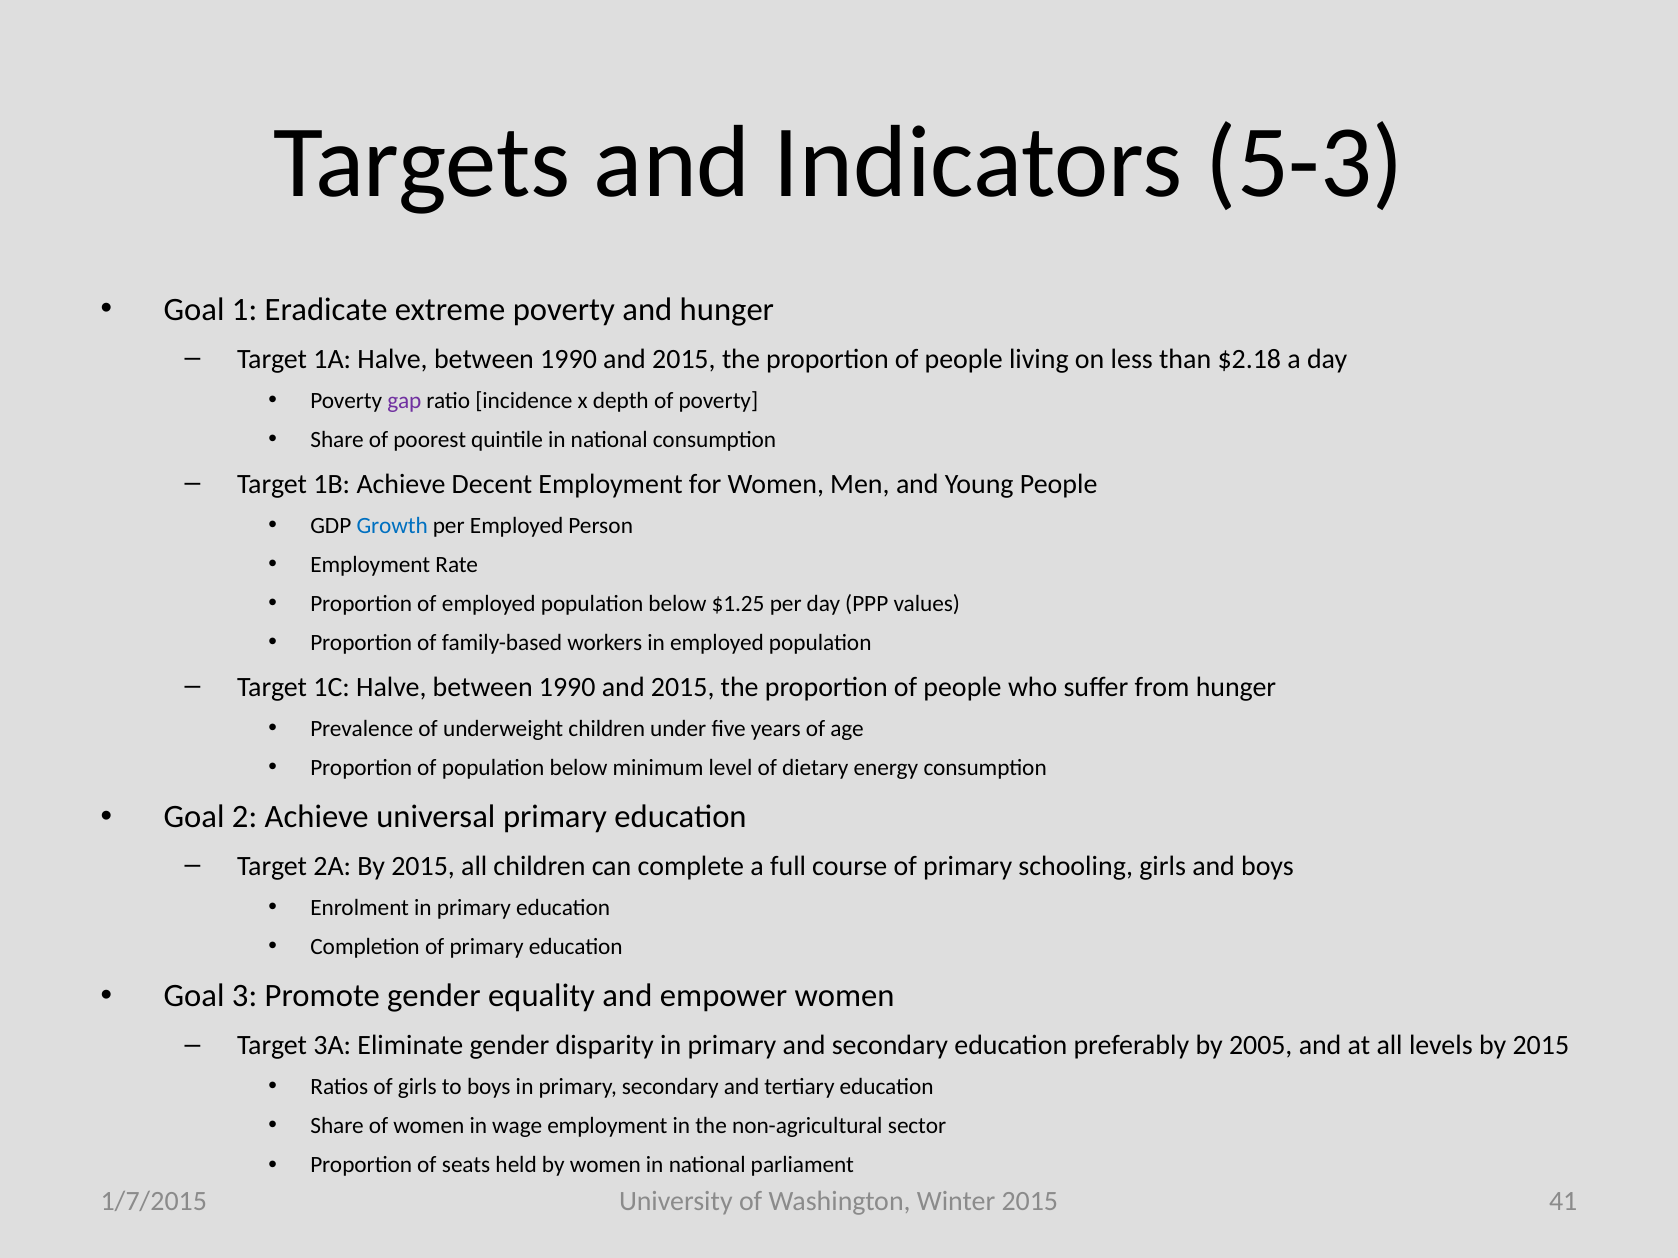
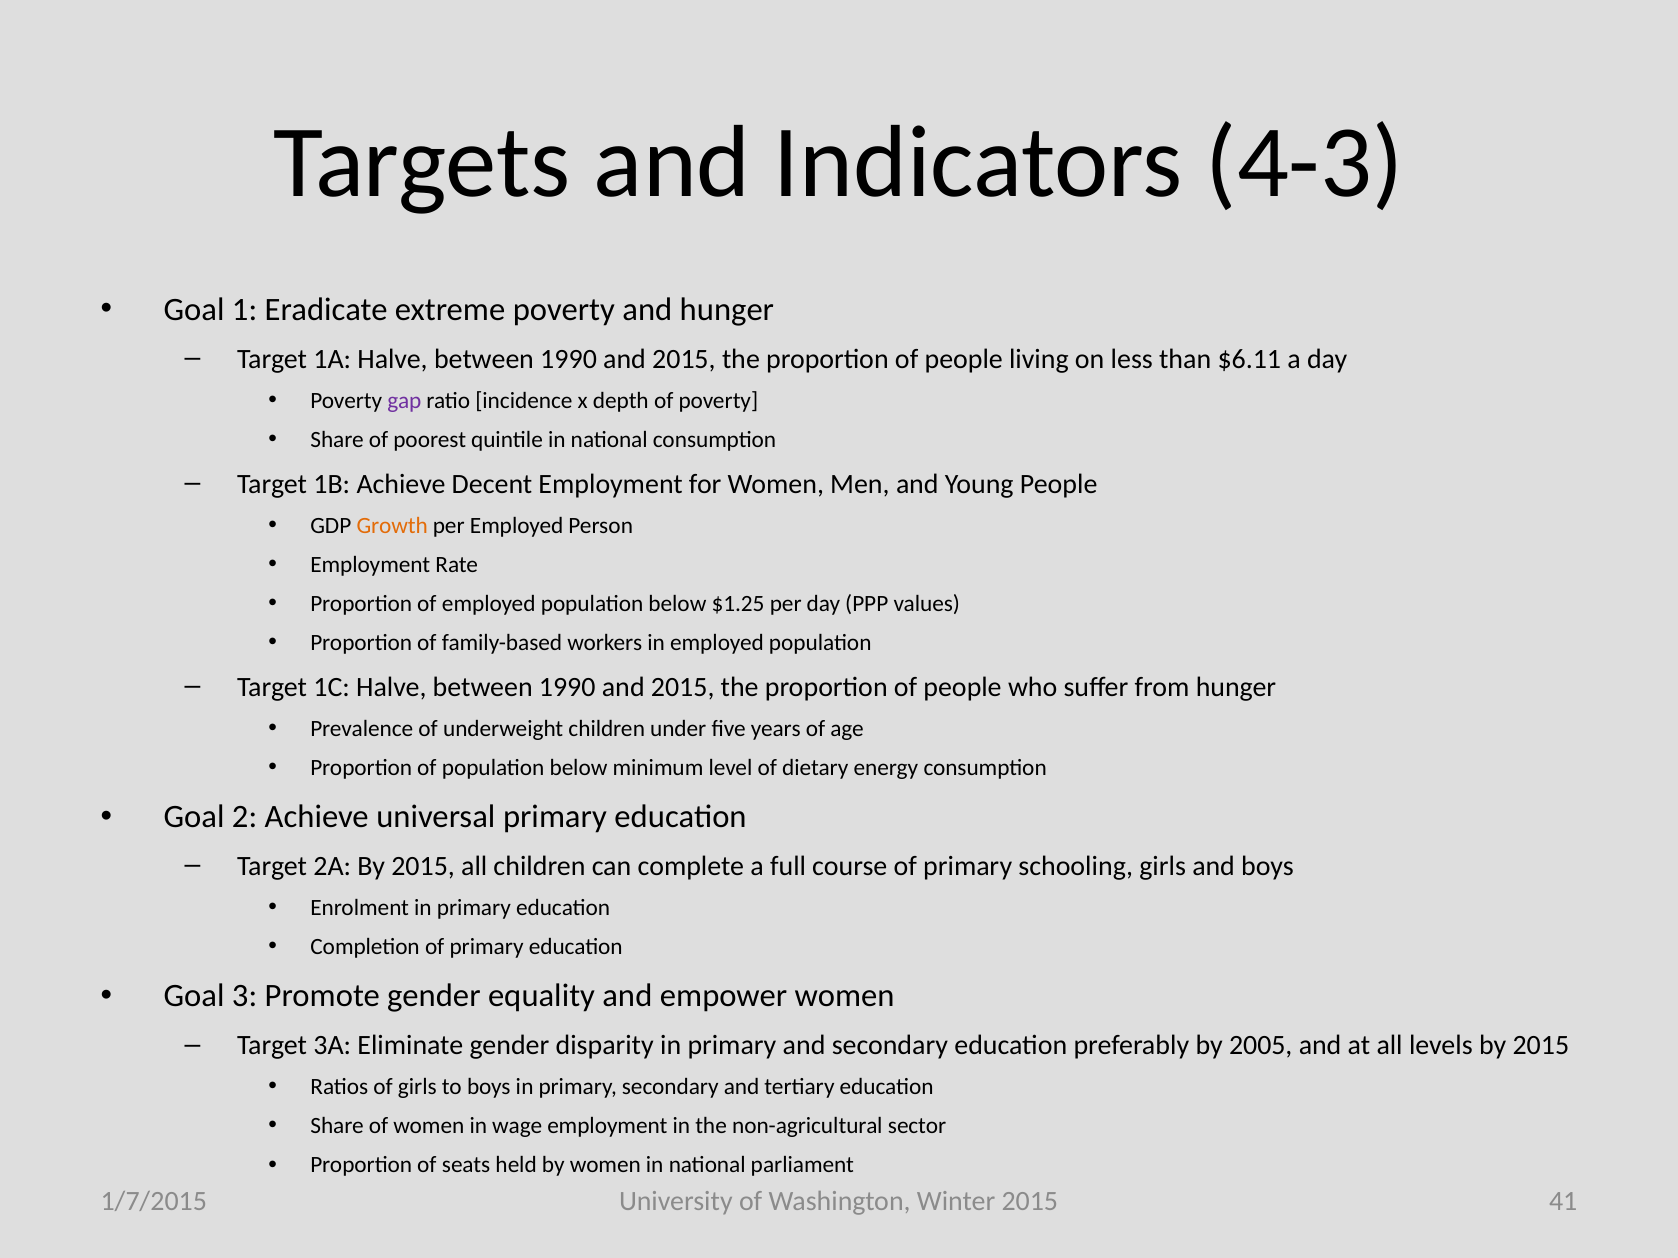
5-3: 5-3 -> 4-3 (1305, 162)
$2.18: $2.18 -> $6.11 (1249, 359)
Growth colour: blue -> orange (392, 526)
